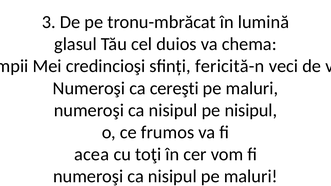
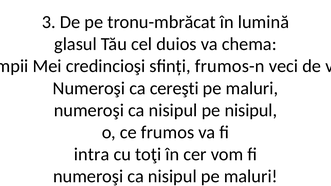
fericită-n: fericită-n -> frumos-n (230, 66)
acea: acea -> intra (92, 155)
